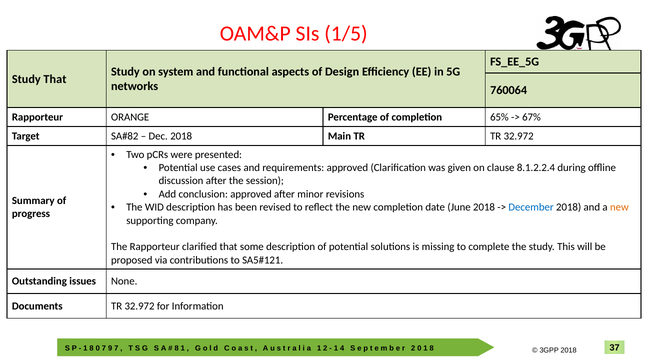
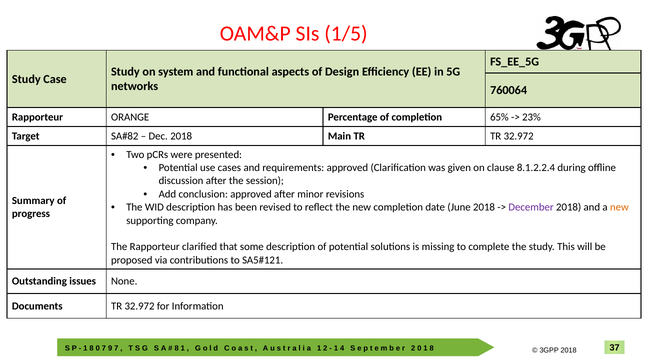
Study That: That -> Case (55, 79)
67%: 67% -> 23% (531, 117)
December colour: blue -> purple (531, 208)
